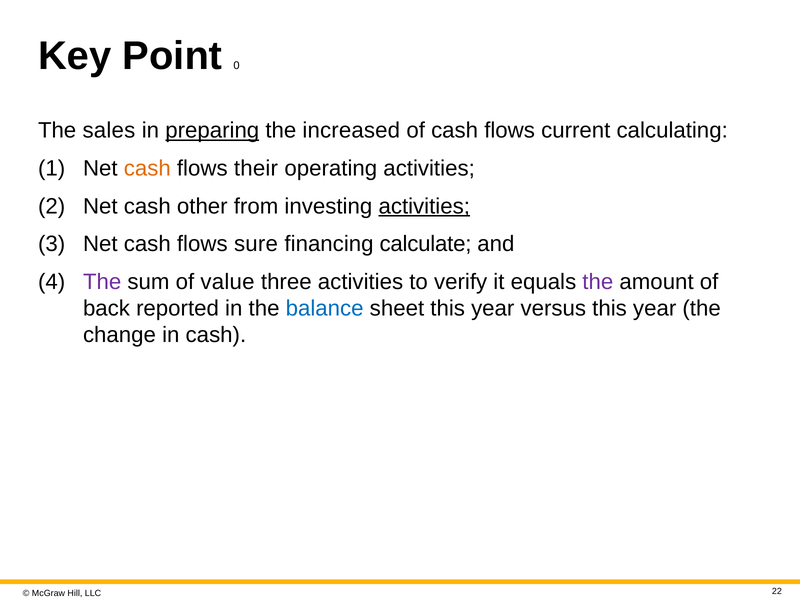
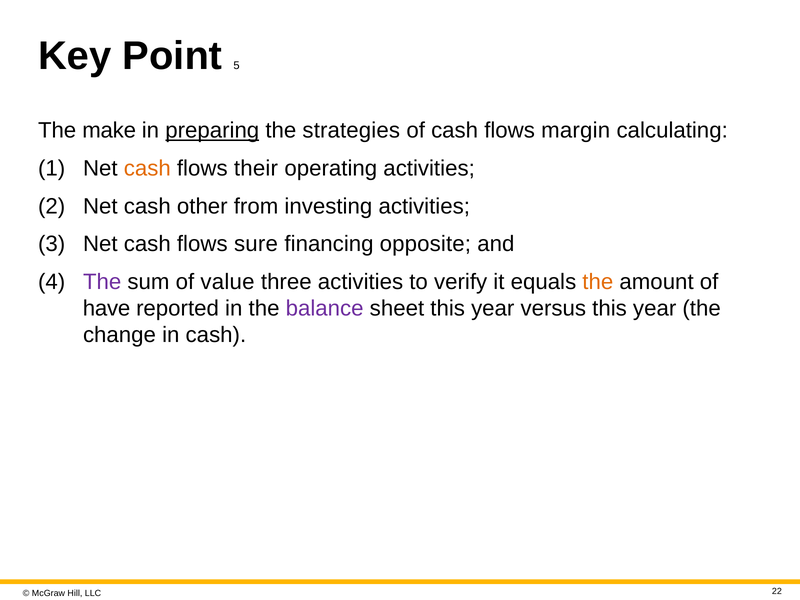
0: 0 -> 5 (237, 66)
sales: sales -> make (109, 131)
increased: increased -> strategies (351, 131)
current: current -> margin (576, 131)
activities underline: present -> none (424, 206)
calculate: calculate -> opposite (425, 244)
the colour: purple -> orange (598, 282)
back: back -> have (107, 308)
balance colour: blue -> purple (325, 308)
